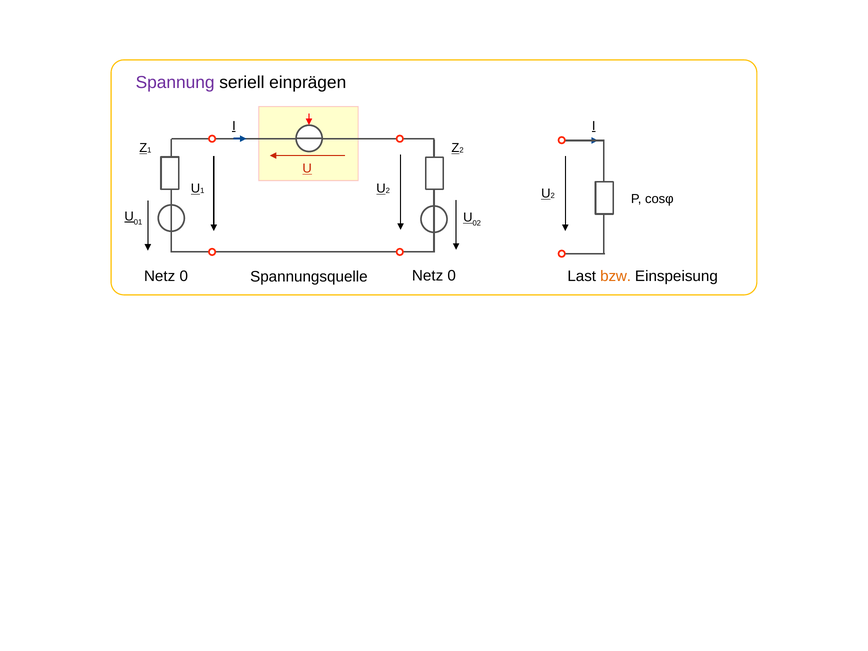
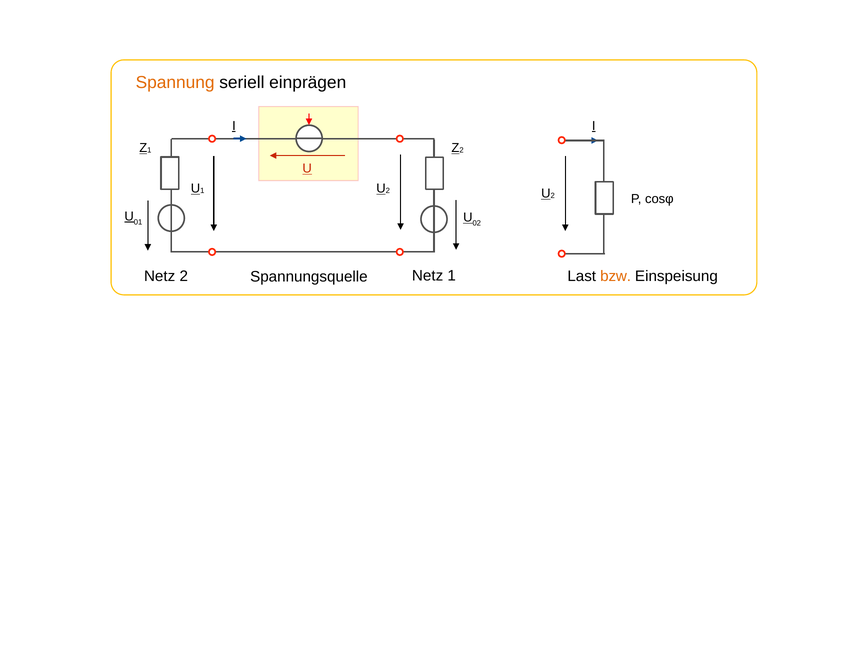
Spannung colour: purple -> orange (175, 82)
0: 0 -> 1 (452, 276)
0: 0 -> 2 (184, 276)
